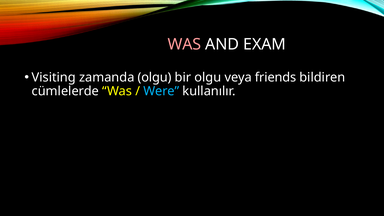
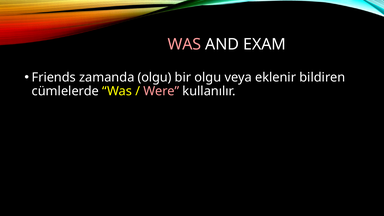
Visiting: Visiting -> Friends (54, 77)
friends: friends -> eklenir (276, 77)
Were colour: light blue -> pink (161, 91)
